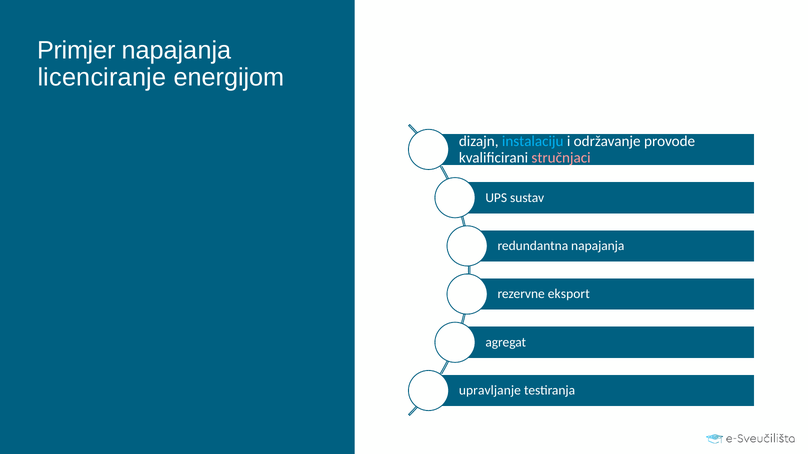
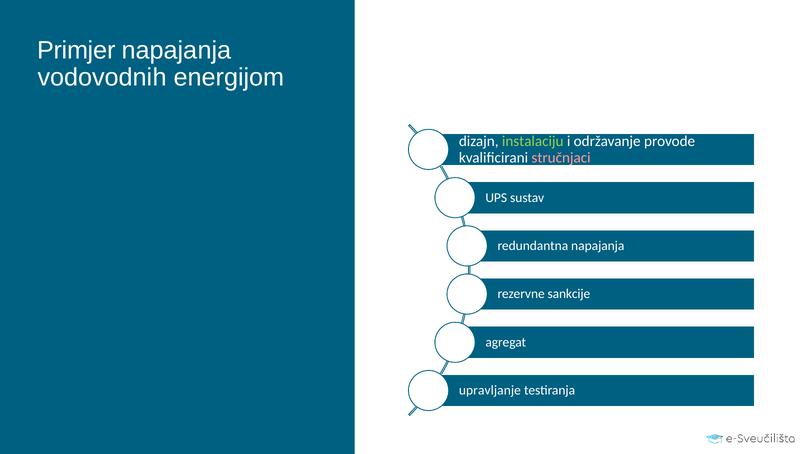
licenciranje: licenciranje -> vodovodnih (102, 78)
instalaciju colour: light blue -> light green (533, 141)
eksport: eksport -> sankcije (569, 294)
